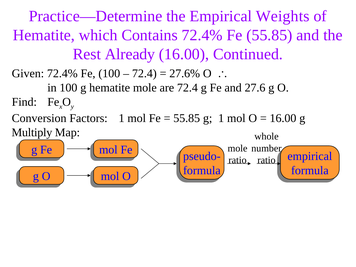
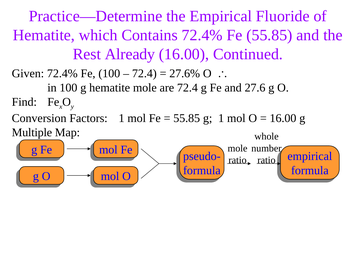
Weights: Weights -> Fluoride (283, 16)
Multiply: Multiply -> Multiple (32, 132)
